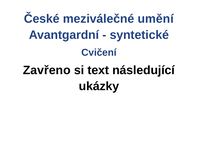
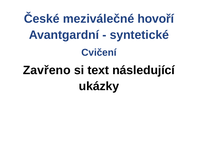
umění: umění -> hovoří (156, 19)
